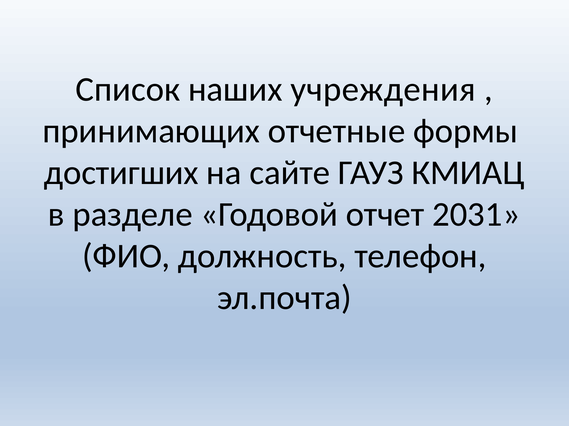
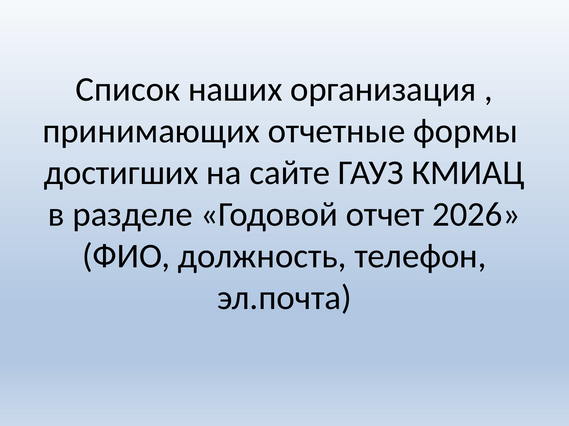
учреждения: учреждения -> организация (383, 90)
2031: 2031 -> 2026 (476, 215)
